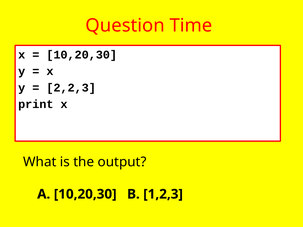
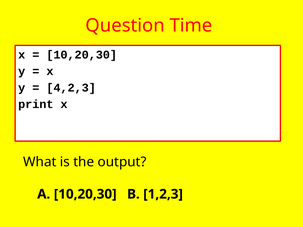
2,2,3: 2,2,3 -> 4,2,3 (71, 88)
